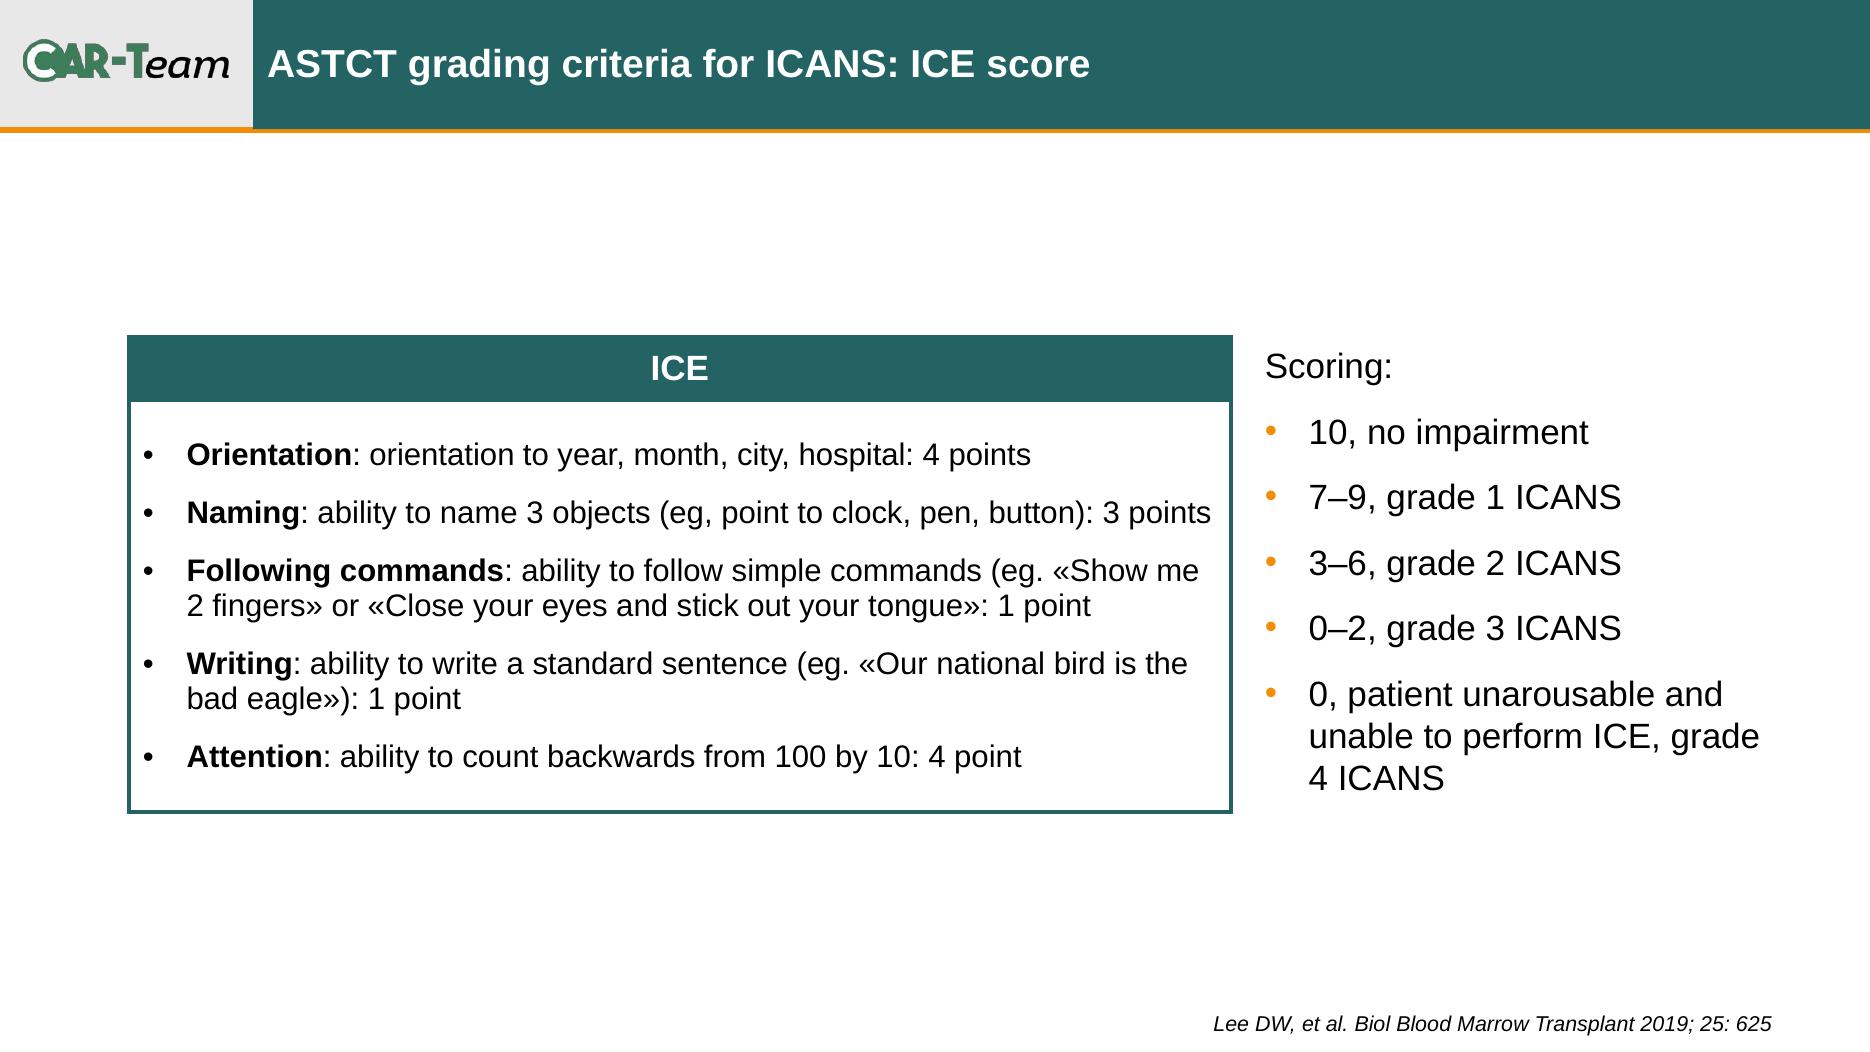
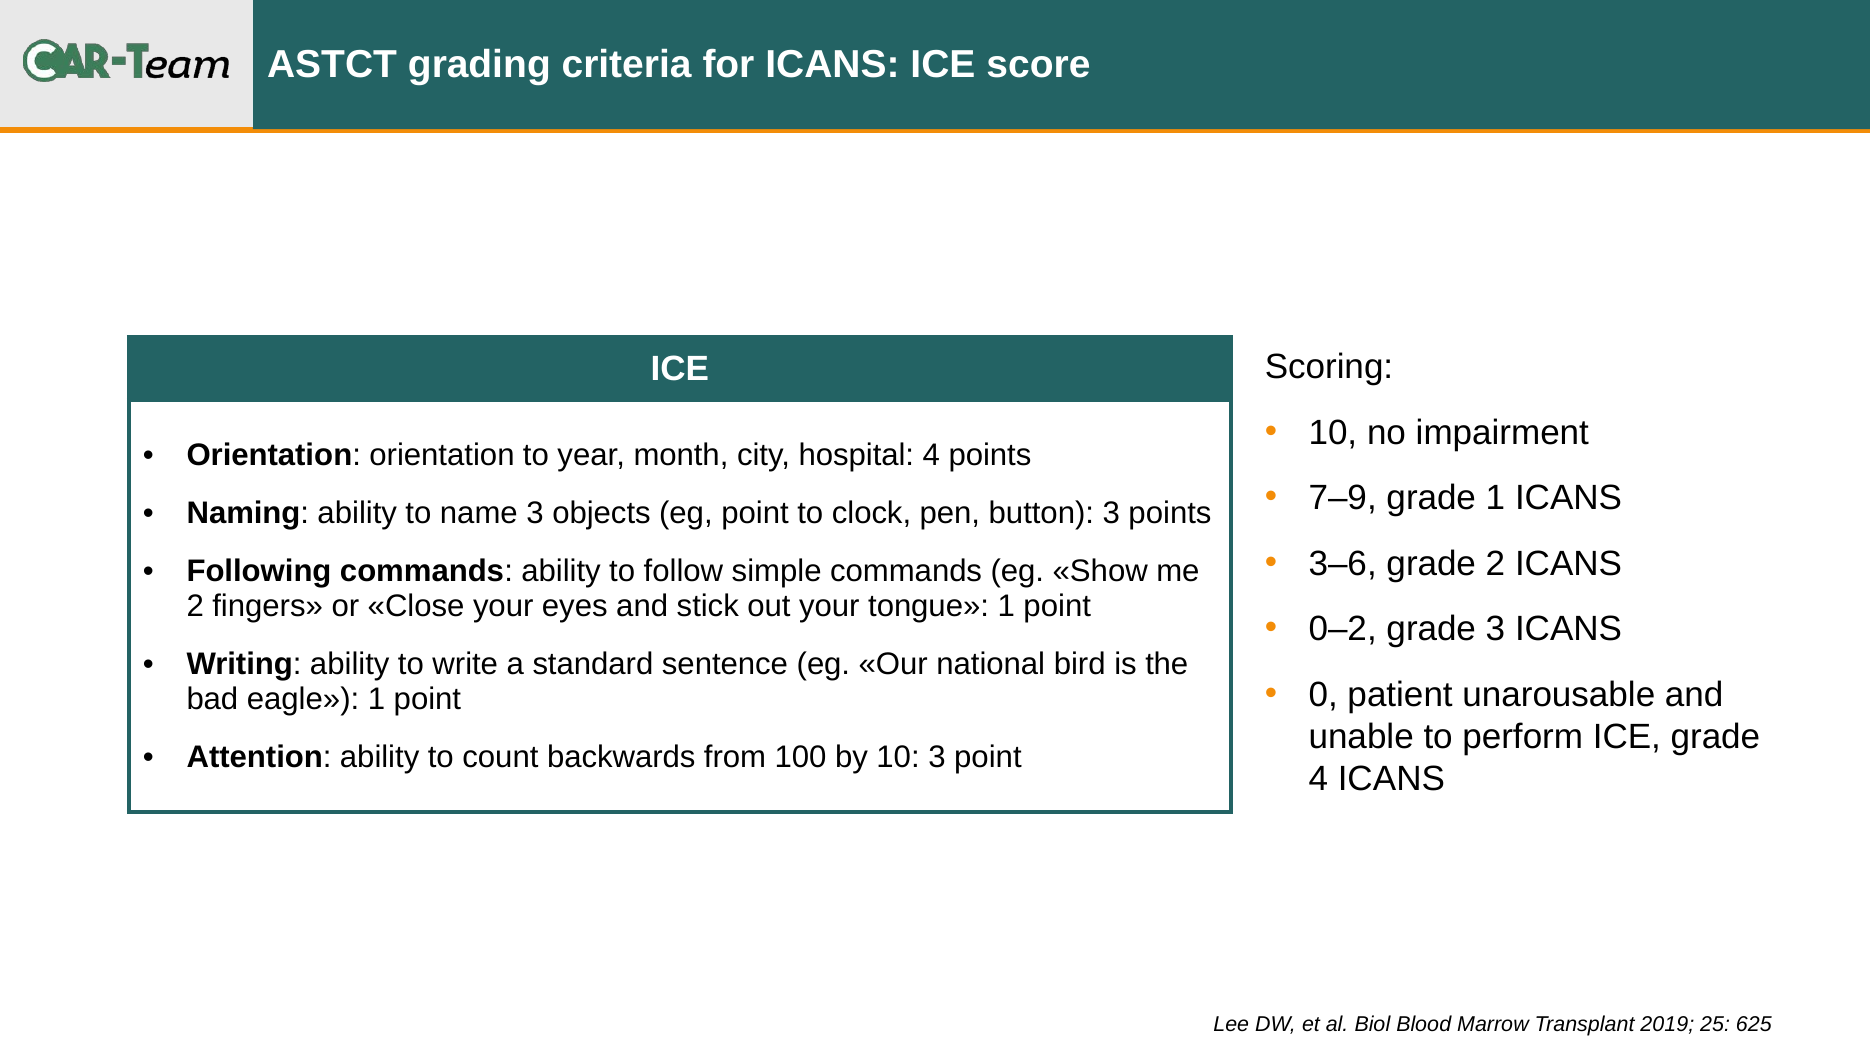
10 4: 4 -> 3 (937, 757)
